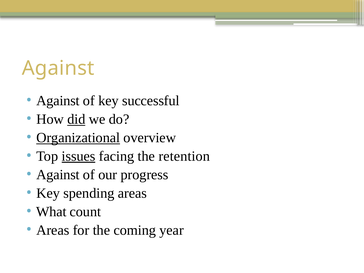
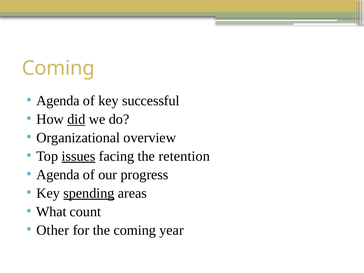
Against: Against -> Coming (58, 68)
Against: Against -> Agenda (58, 101)
Organizational underline: present -> none (78, 138)
Against: Against -> Agenda (58, 175)
spending underline: none -> present (89, 193)
Areas: Areas -> Other (53, 230)
